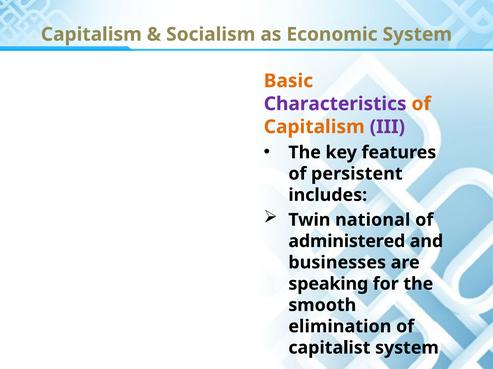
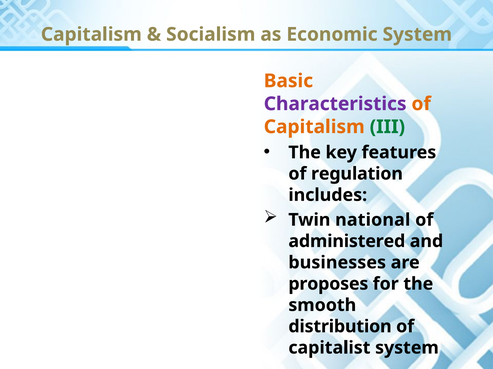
III colour: purple -> green (387, 127)
persistent: persistent -> regulation (357, 174)
speaking: speaking -> proposes (328, 284)
elimination: elimination -> distribution (340, 327)
